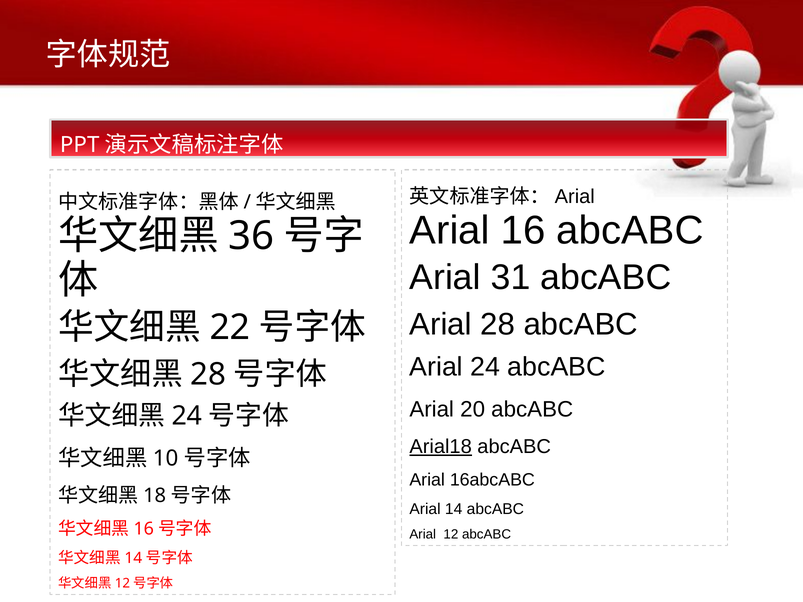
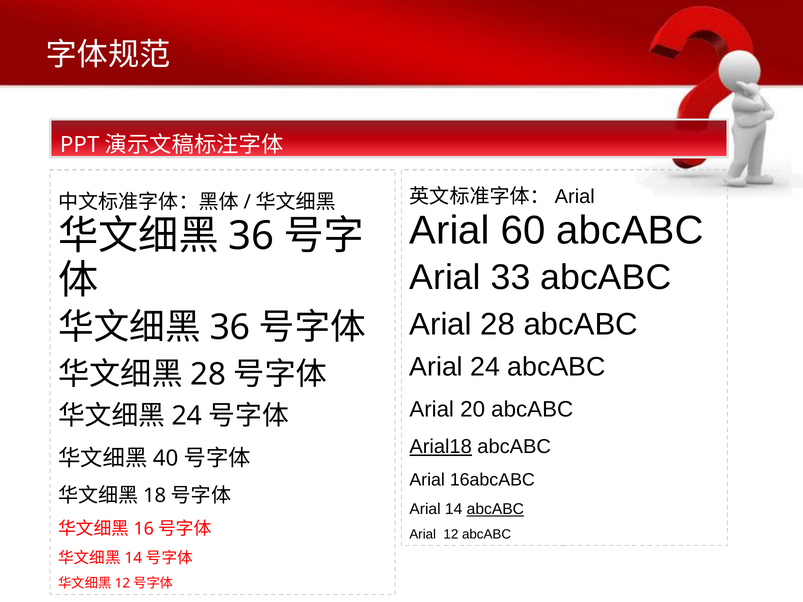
16: 16 -> 60 (523, 230)
31: 31 -> 33 (511, 277)
22: 22 -> 36 (230, 328)
10: 10 -> 40 (166, 459)
abcABC underline: none -> present (495, 509)
